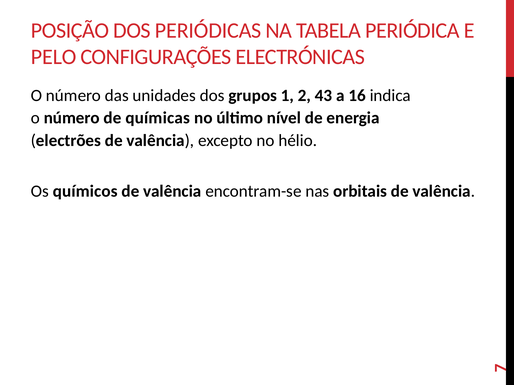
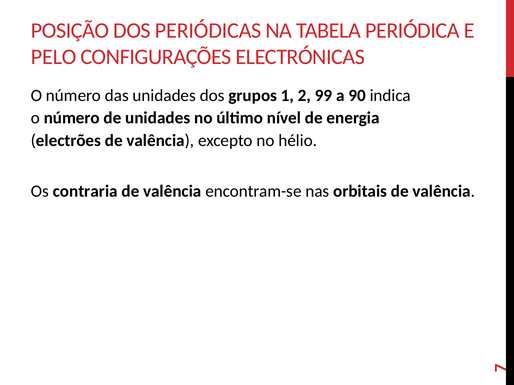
43: 43 -> 99 (324, 96)
16: 16 -> 90 (357, 96)
de químicas: químicas -> unidades (158, 118)
químicos: químicos -> contraria (85, 192)
